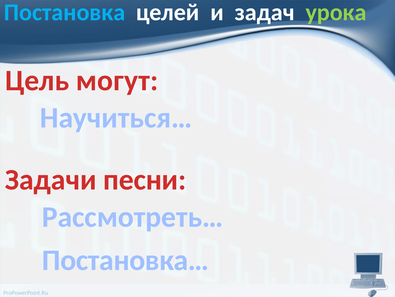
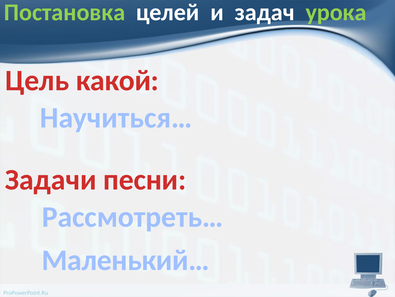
Постановка colour: light blue -> light green (65, 12)
могут: могут -> какой (117, 80)
Постановка…: Постановка… -> Маленький… (125, 260)
